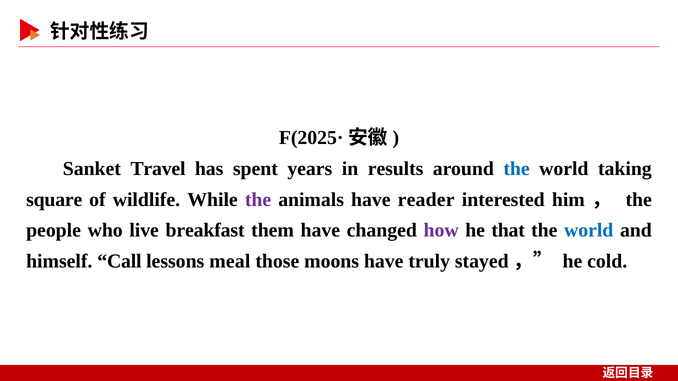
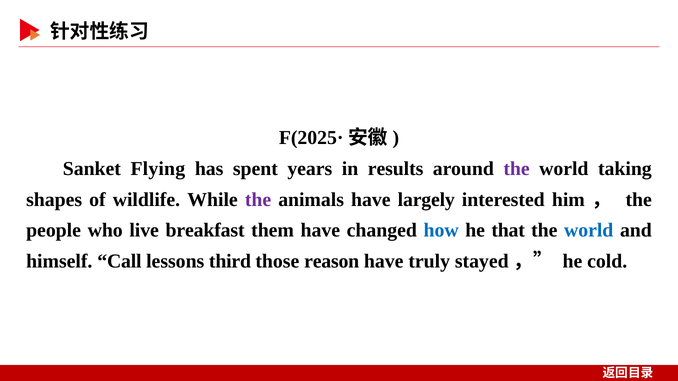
Travel: Travel -> Flying (158, 169)
the colour: blue -> purple (517, 169)
square: square -> shapes (54, 200)
reader: reader -> largely (426, 200)
how colour: purple -> blue (441, 231)
meal: meal -> third (230, 261)
moons: moons -> reason (332, 261)
